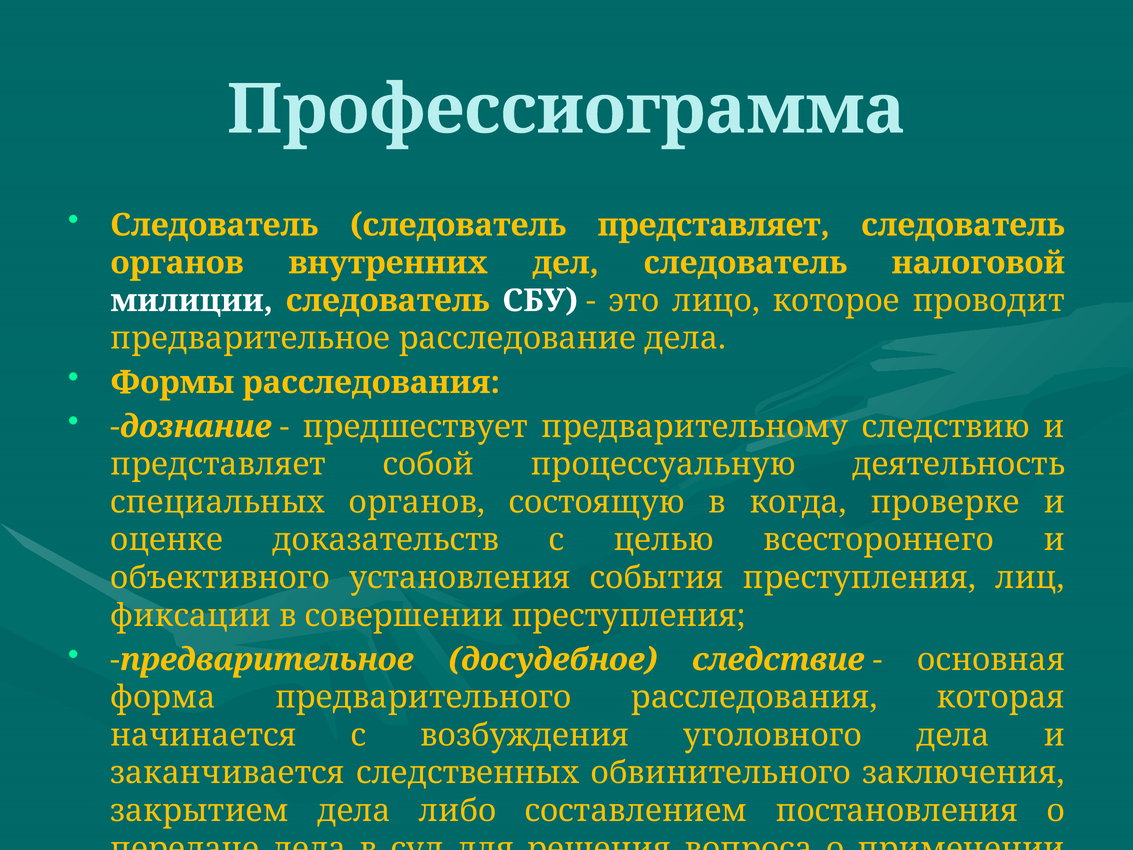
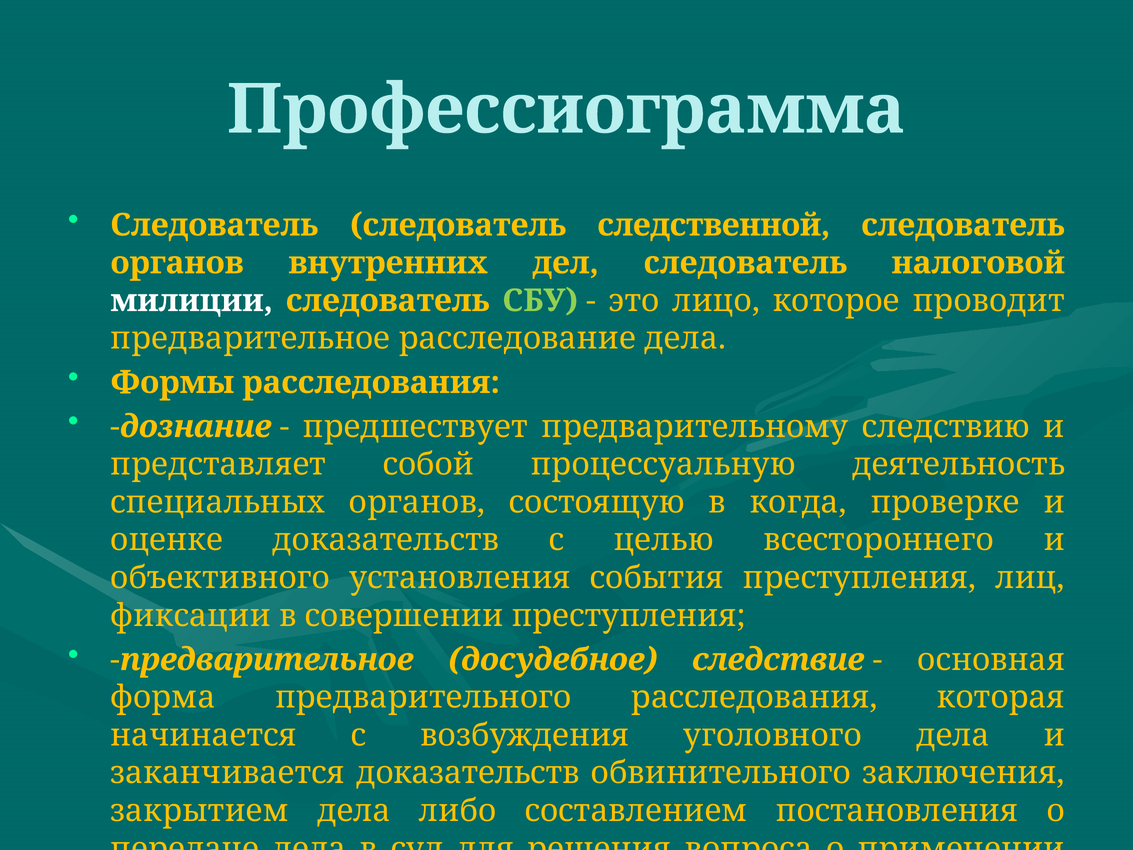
следователь представляет: представляет -> следственной (714, 225)
СБУ colour: white -> light green (540, 301)
заканчивается следственных: следственных -> доказательств (468, 773)
